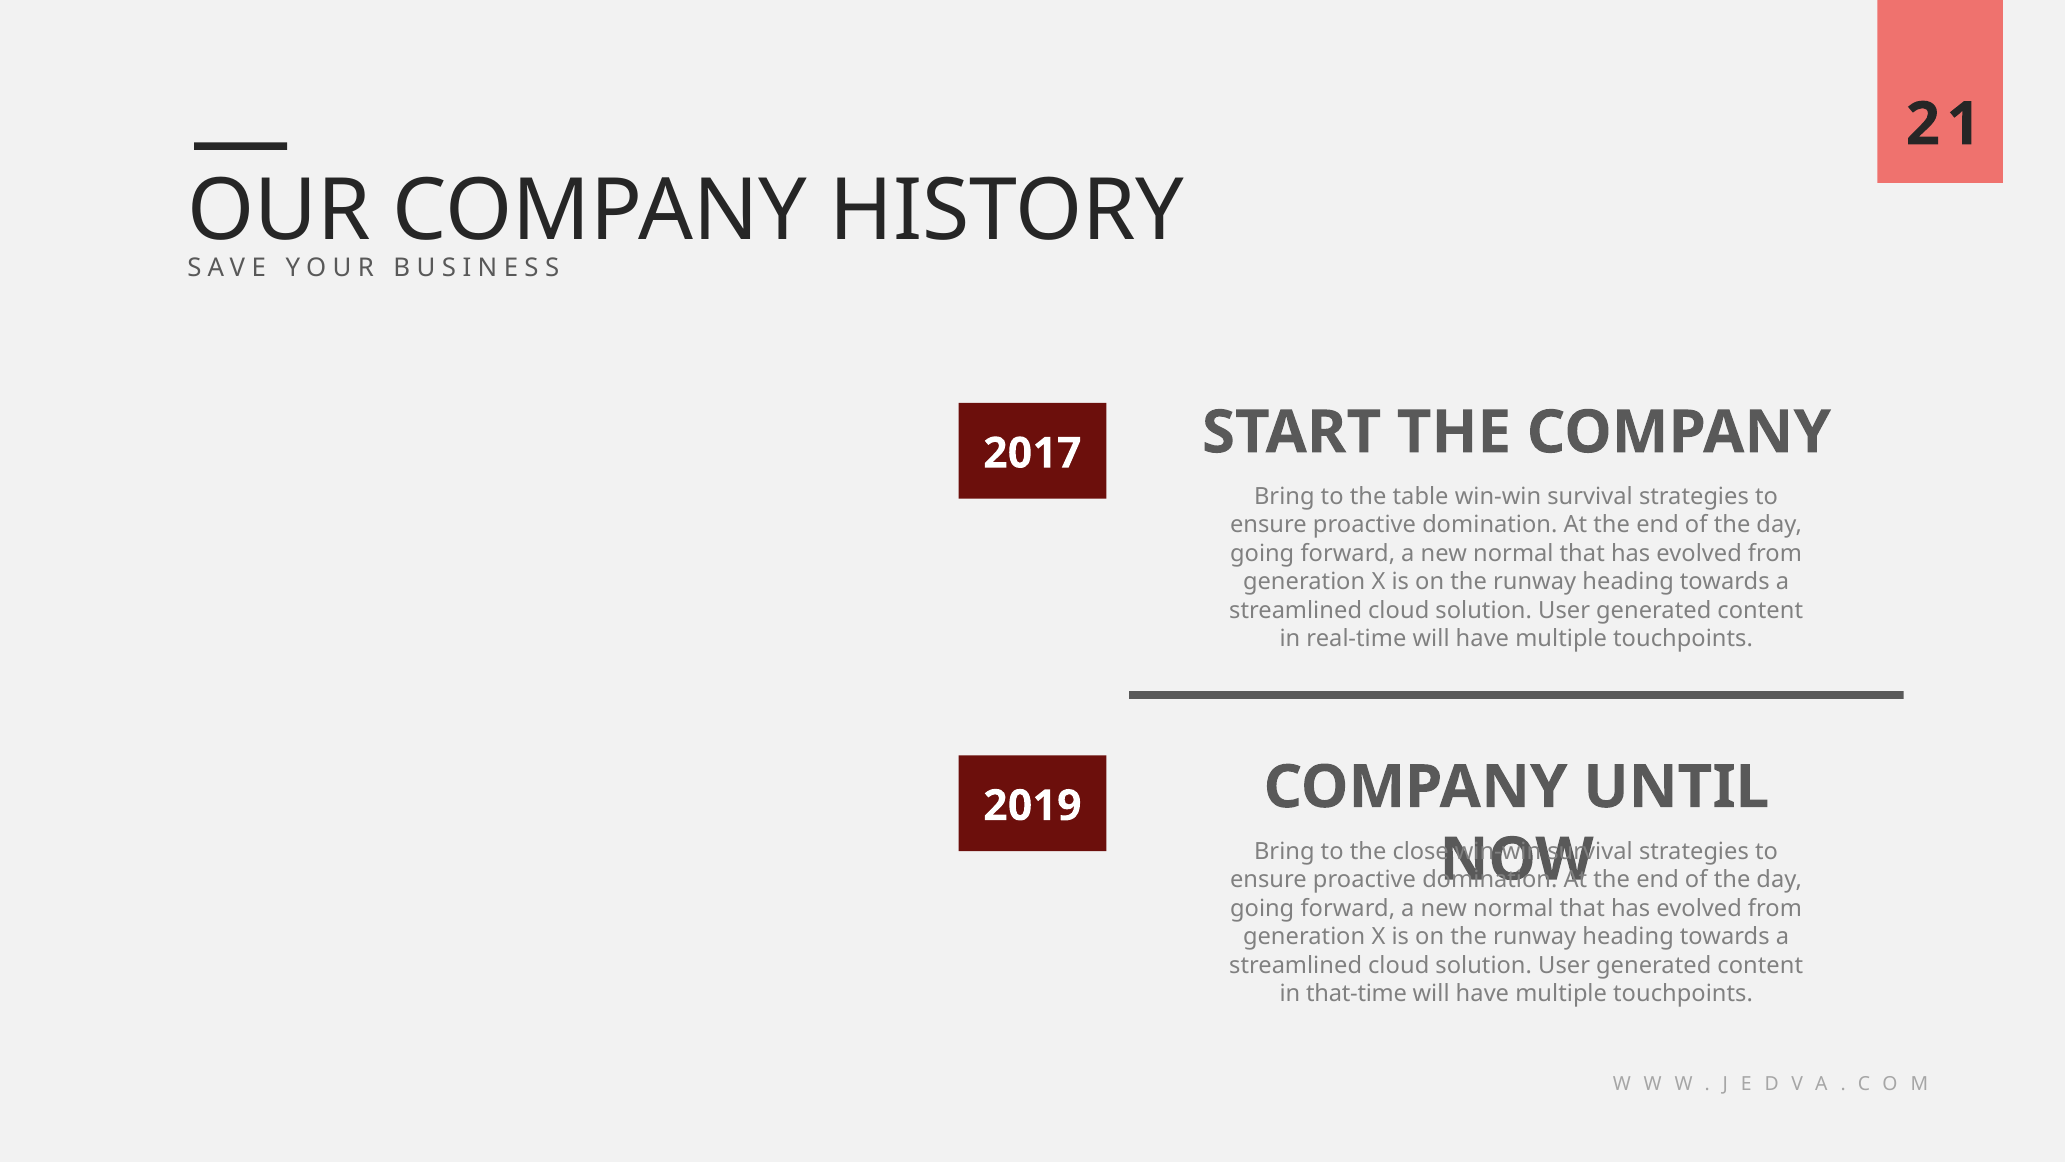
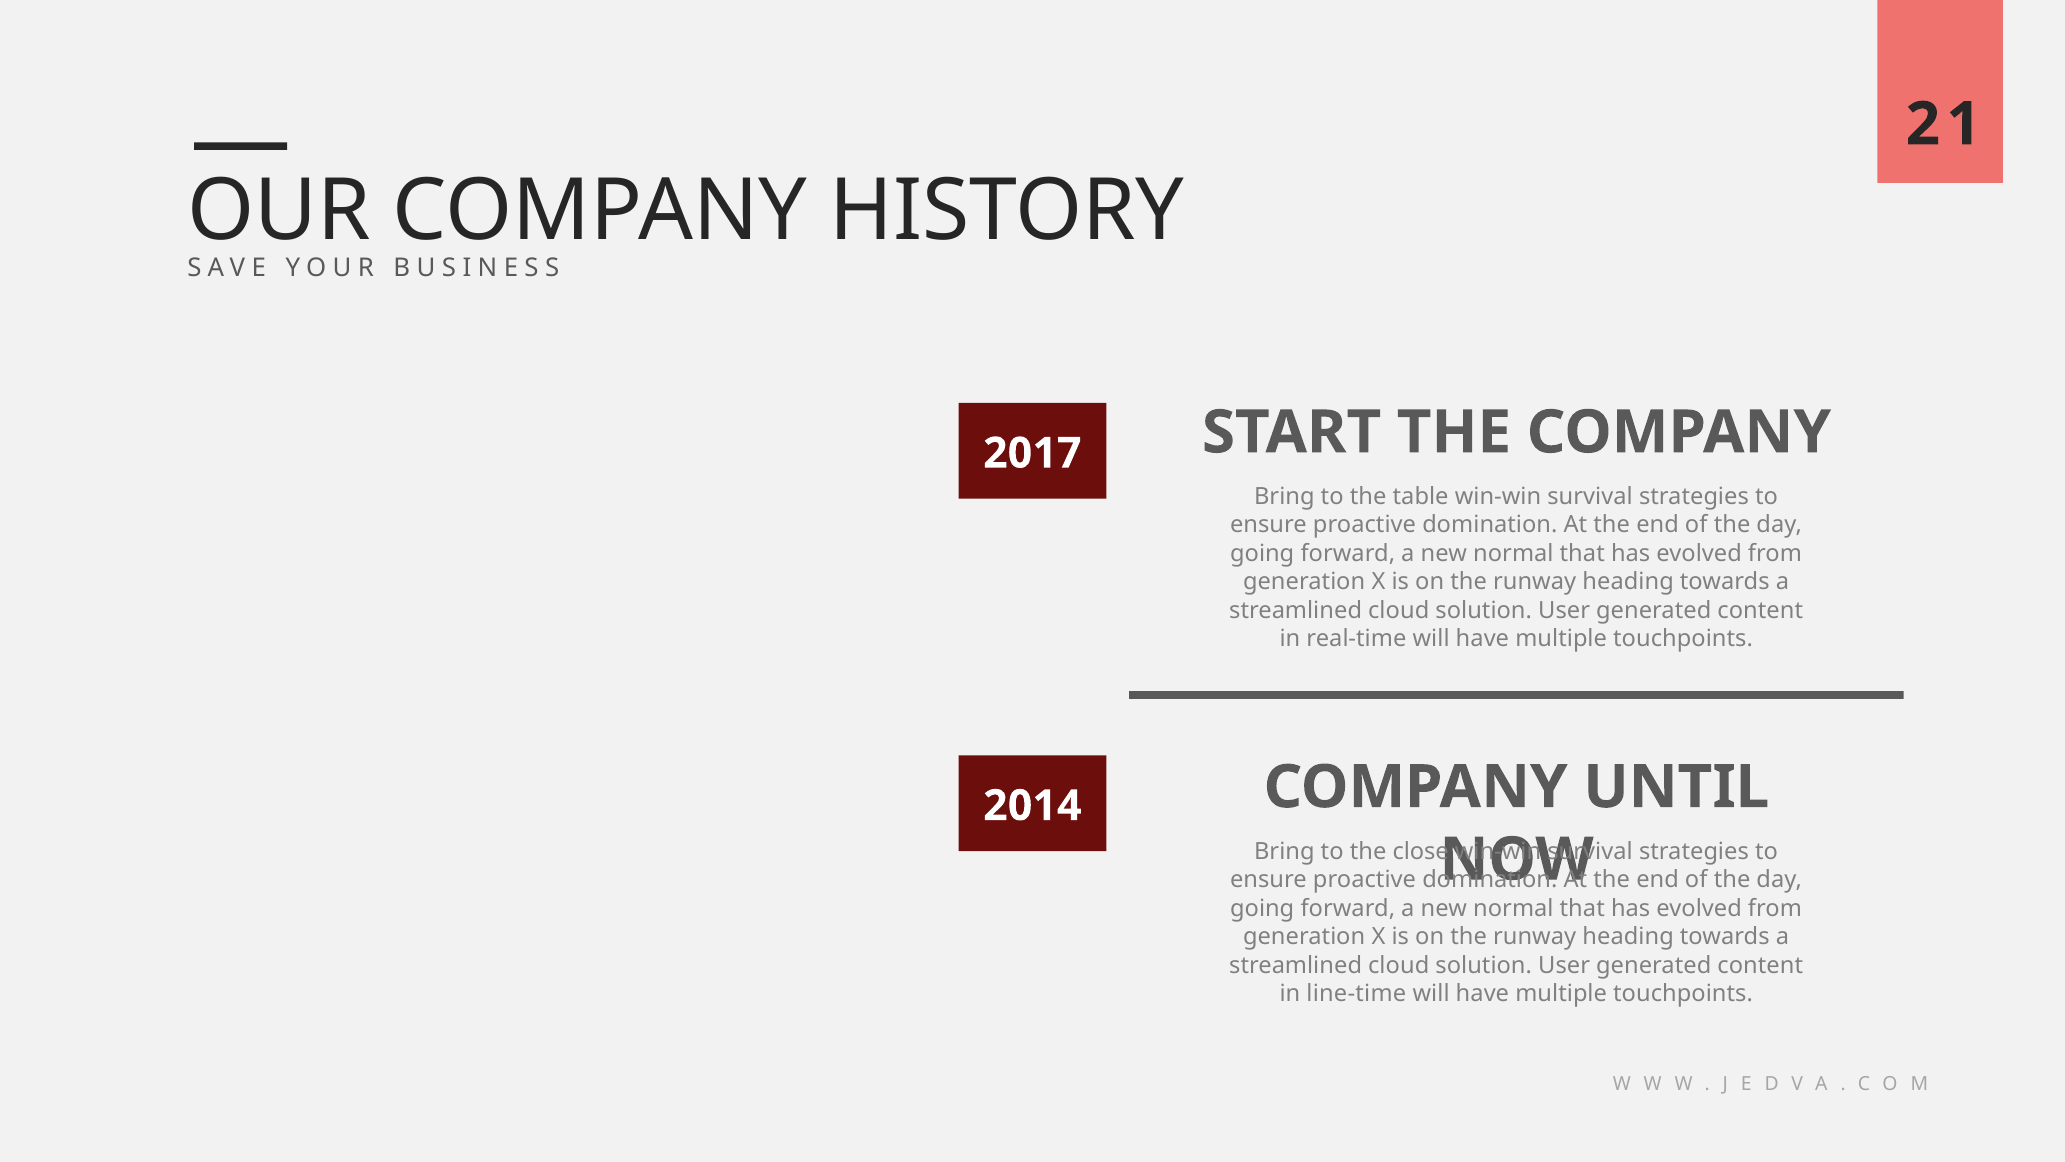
2019: 2019 -> 2014 (1032, 806)
that-time: that-time -> line-time (1356, 993)
